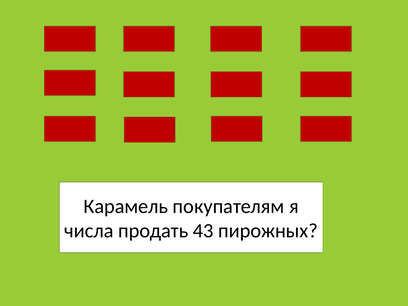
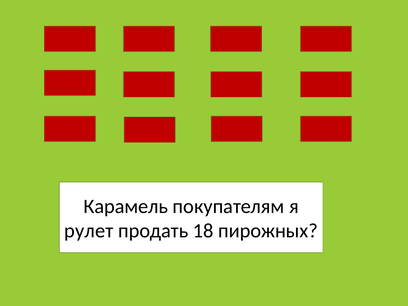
числа: числа -> рулет (89, 231)
43: 43 -> 18 (203, 231)
